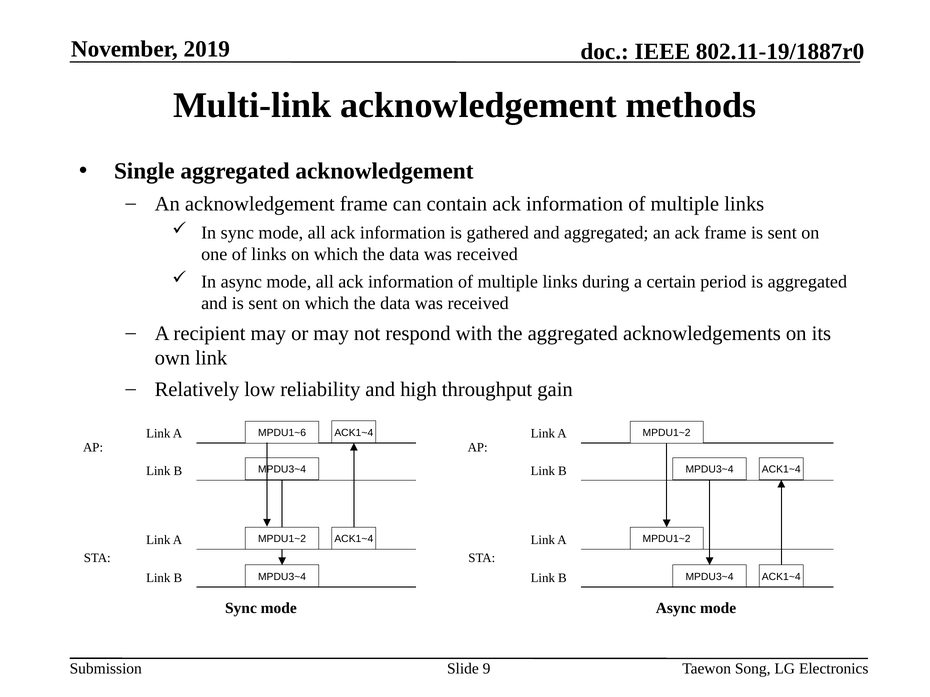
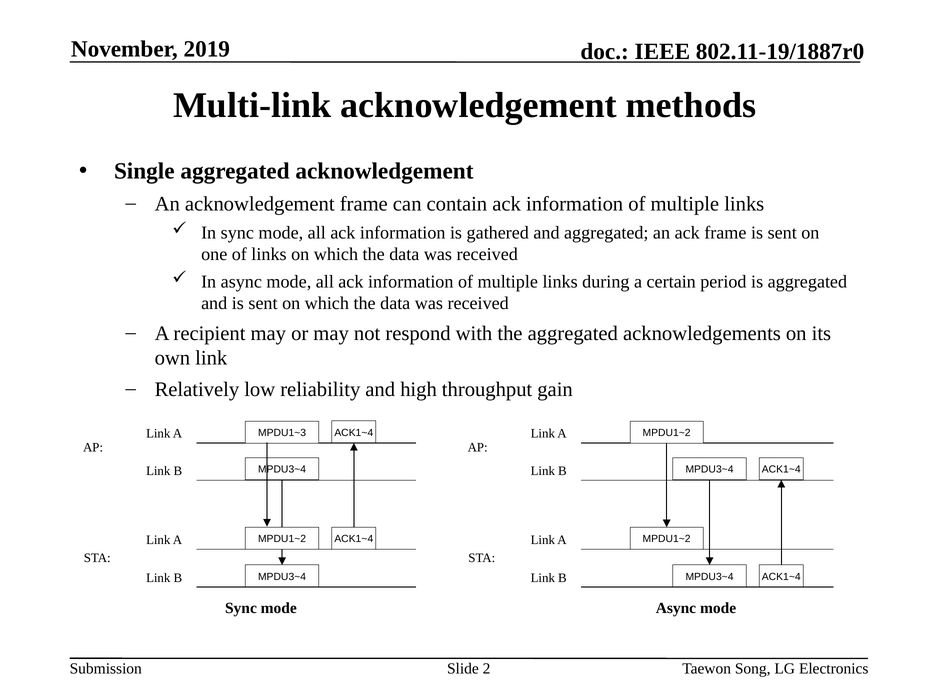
MPDU1~6: MPDU1~6 -> MPDU1~3 (282, 433)
9: 9 -> 2 (487, 669)
